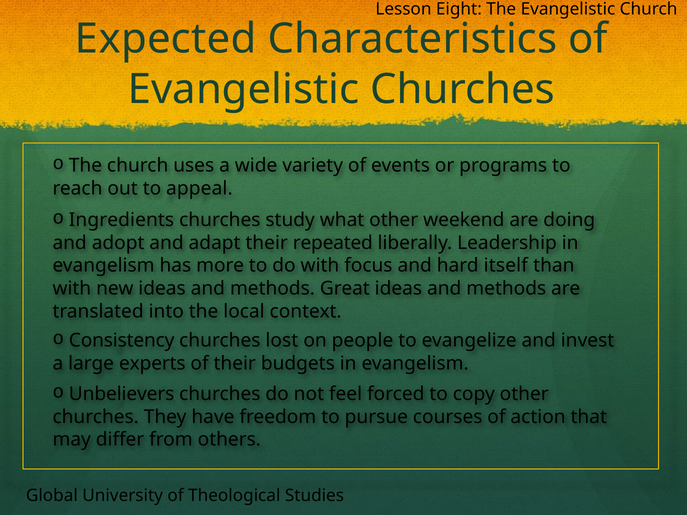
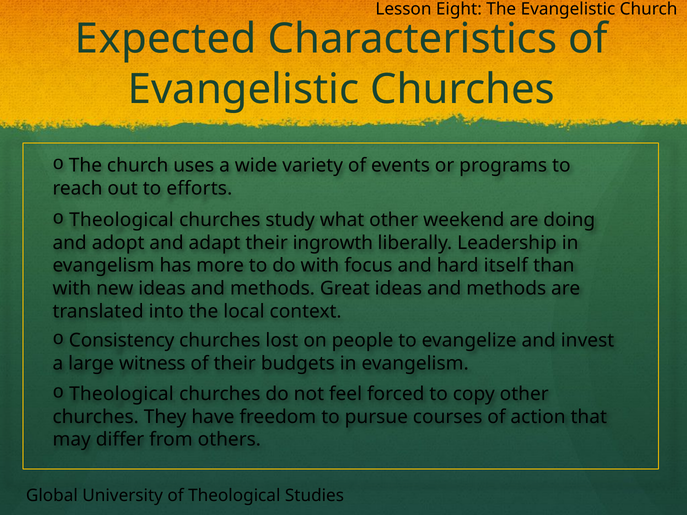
appeal: appeal -> efforts (199, 189)
Ingredients: Ingredients -> Theological (121, 220)
repeated: repeated -> ingrowth (333, 243)
experts: experts -> witness (152, 364)
Unbelievers: Unbelievers -> Theological (121, 394)
